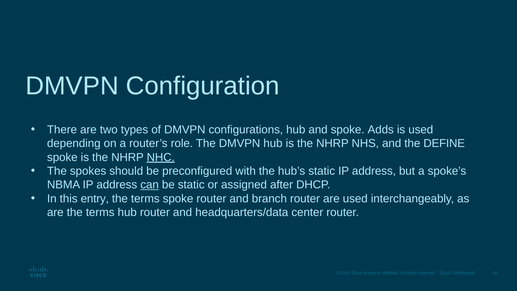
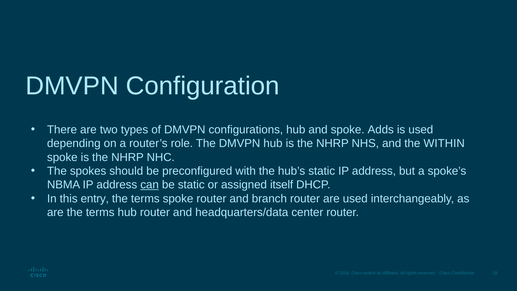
DEFINE: DEFINE -> WITHIN (444, 143)
NHC underline: present -> none (161, 157)
after: after -> itself (282, 185)
